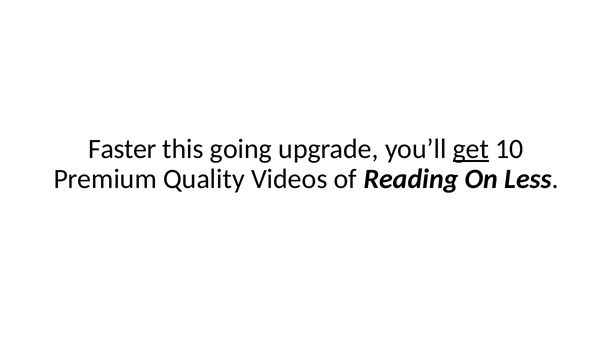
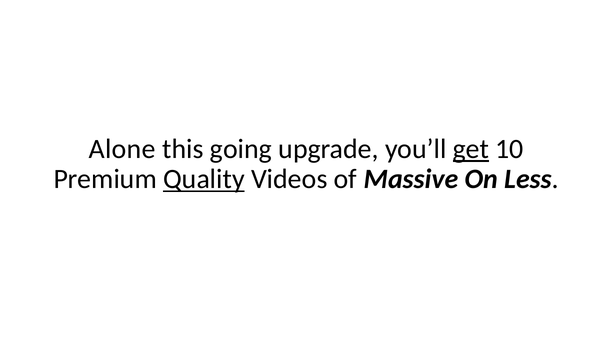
Faster: Faster -> Alone (122, 149)
Quality underline: none -> present (204, 179)
Reading: Reading -> Massive (411, 179)
